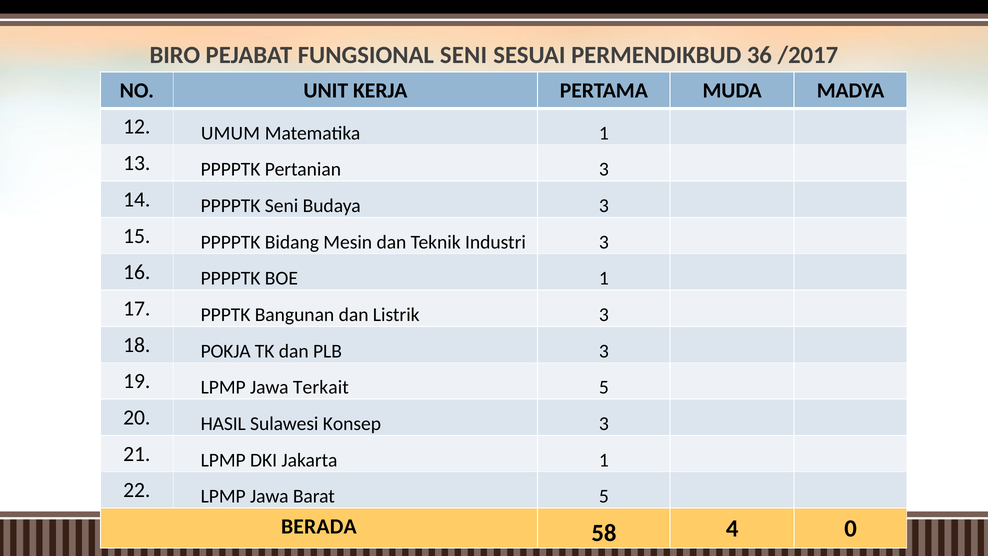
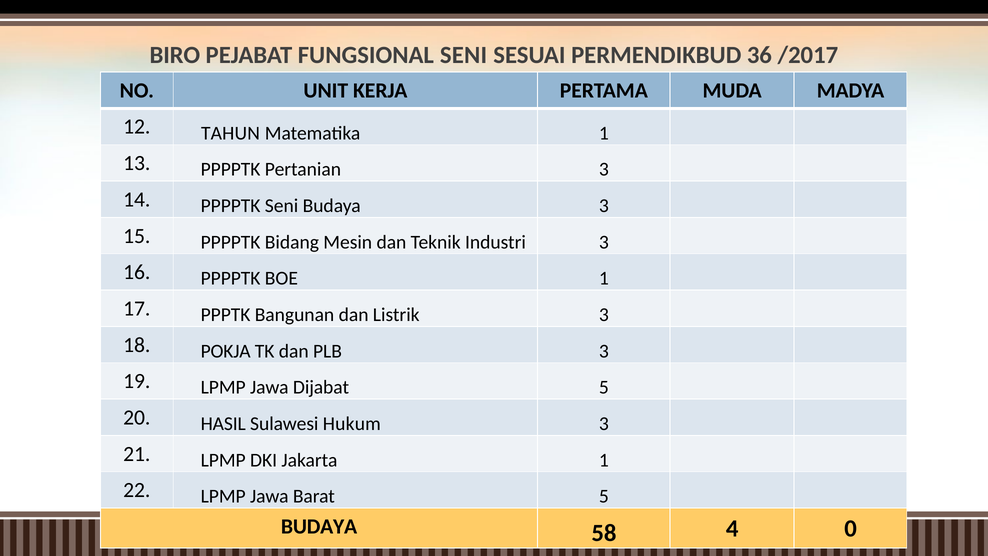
UMUM: UMUM -> TAHUN (230, 133)
Terkait: Terkait -> Dijabat (321, 387)
Konsep: Konsep -> Hukum (352, 424)
BERADA: BERADA -> BUDAYA (319, 526)
